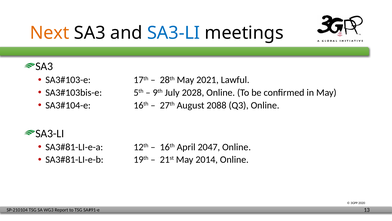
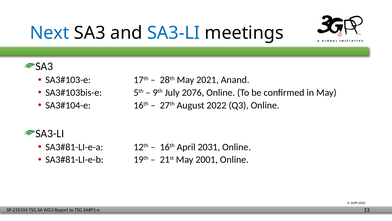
Next colour: orange -> blue (50, 33)
Lawful: Lawful -> Anand (235, 80)
2028: 2028 -> 2076 (193, 92)
2088: 2088 -> 2022 (216, 105)
2047: 2047 -> 2031 (209, 147)
2014: 2014 -> 2001 (207, 159)
